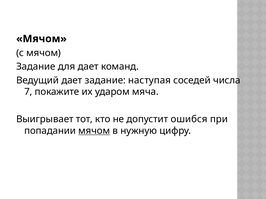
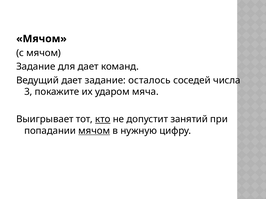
наступая: наступая -> осталось (149, 80)
7: 7 -> 3 (28, 92)
кто underline: none -> present (103, 119)
ошибся: ошибся -> занятий (189, 119)
